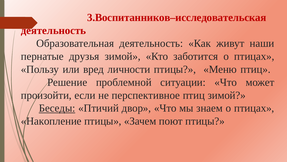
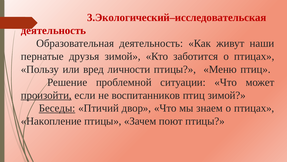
3.Воспитанников–исследовательская: 3.Воспитанников–исследовательская -> 3.Экологический–исследовательская (177, 17)
произойти underline: none -> present (46, 95)
перспективное: перспективное -> воспитанников (146, 95)
